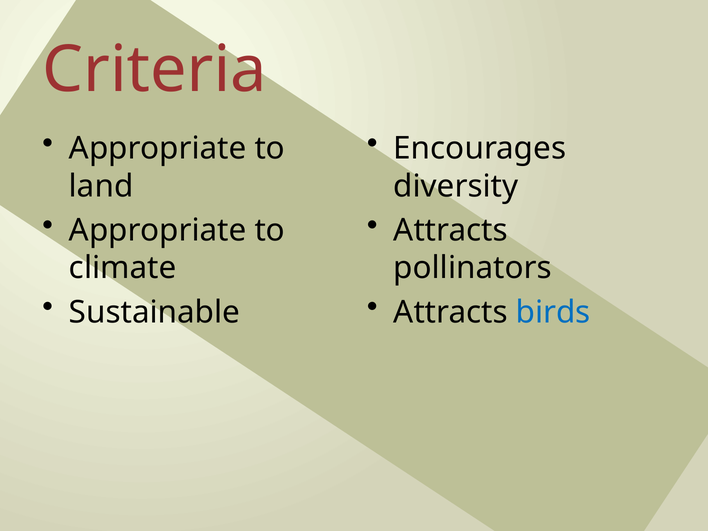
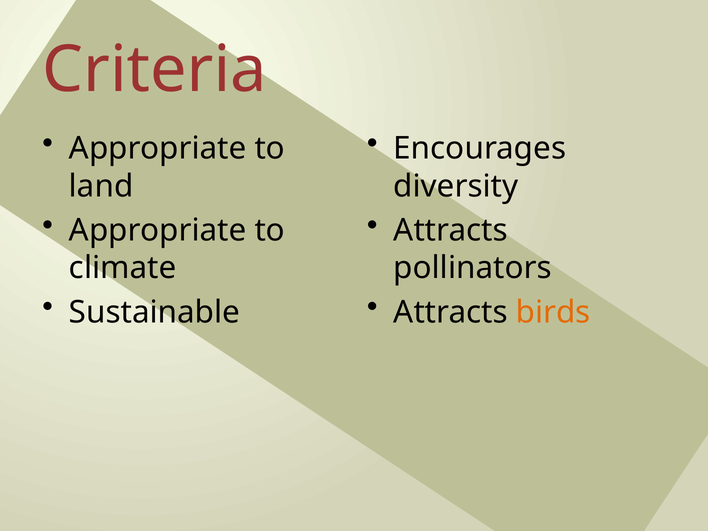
birds colour: blue -> orange (553, 312)
